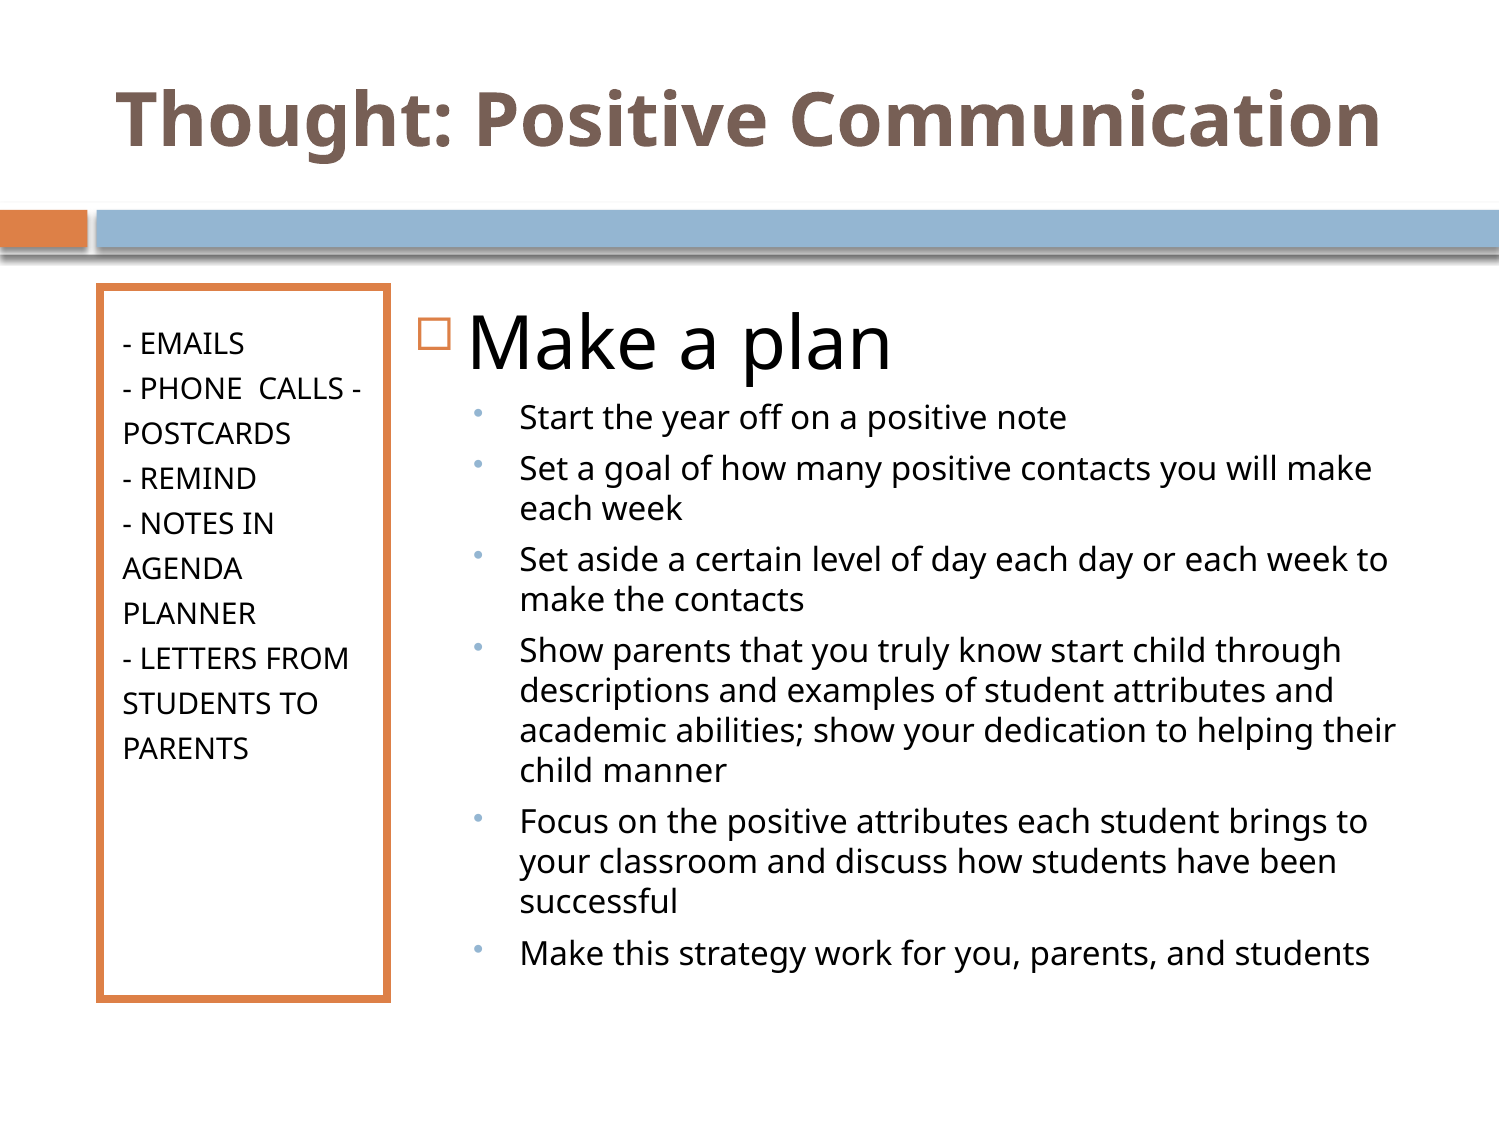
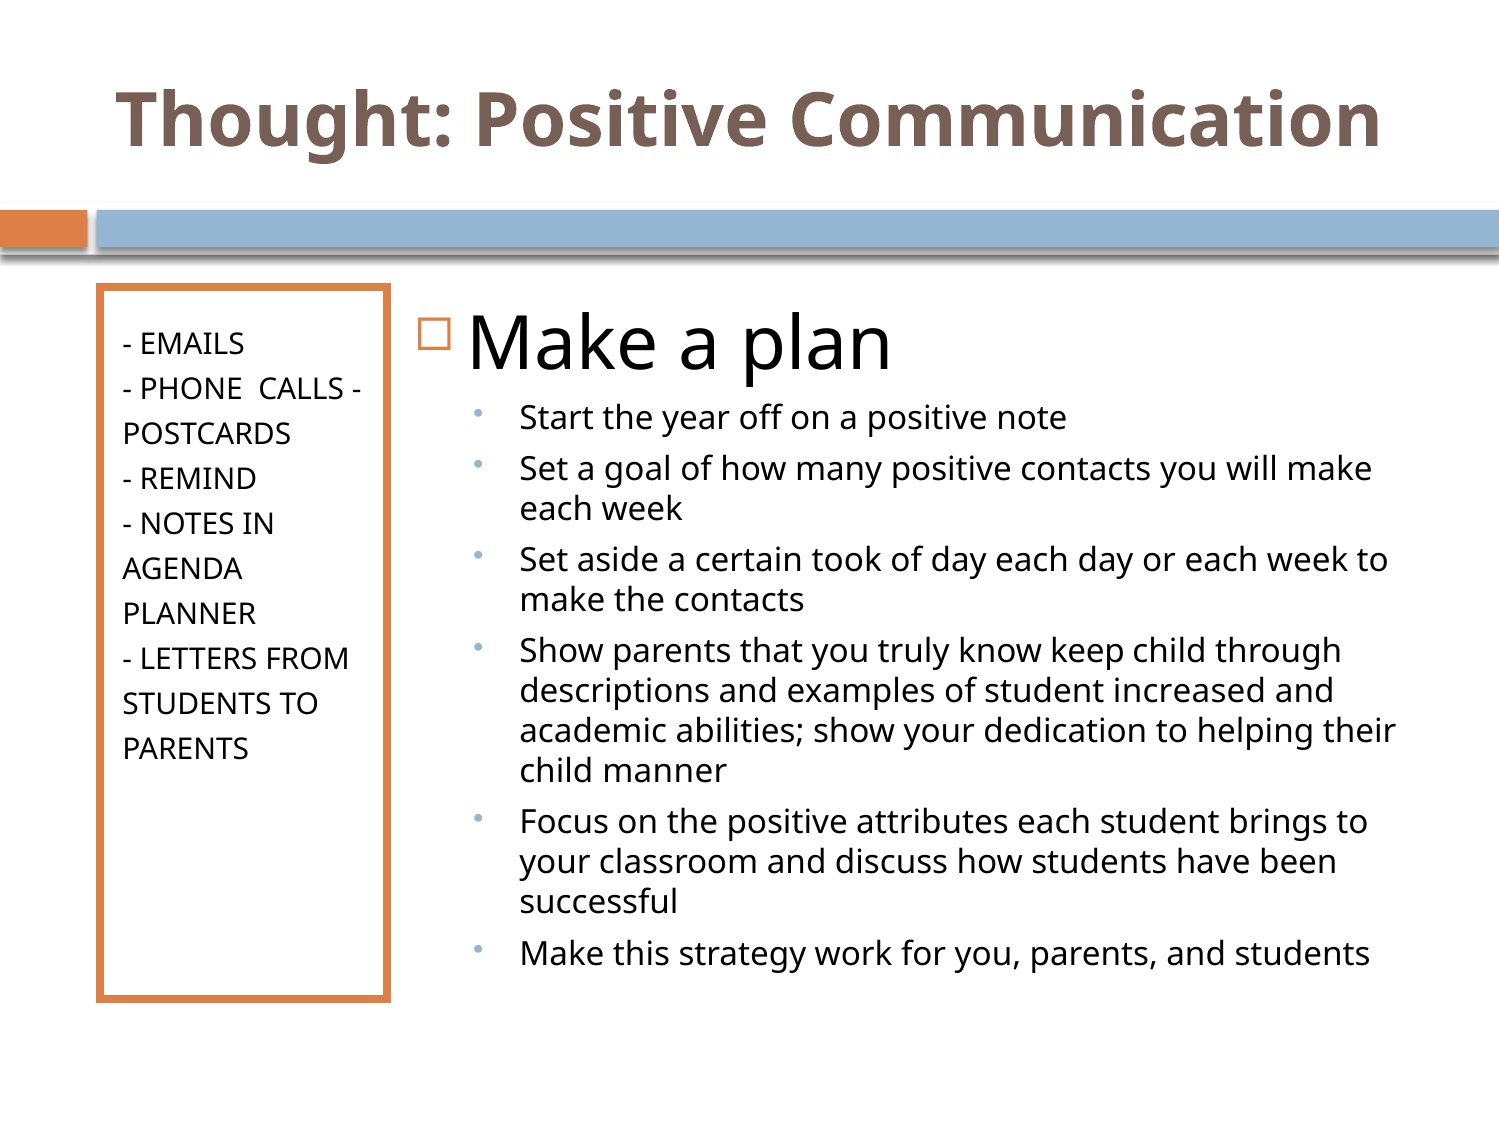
level: level -> took (847, 561)
know start: start -> keep (1087, 652)
student attributes: attributes -> increased (1190, 692)
